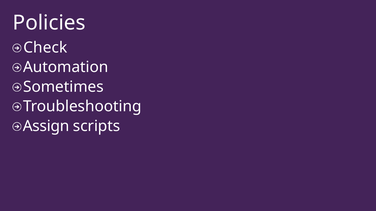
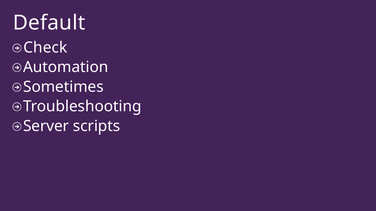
Policies: Policies -> Default (49, 23)
Assign: Assign -> Server (46, 126)
